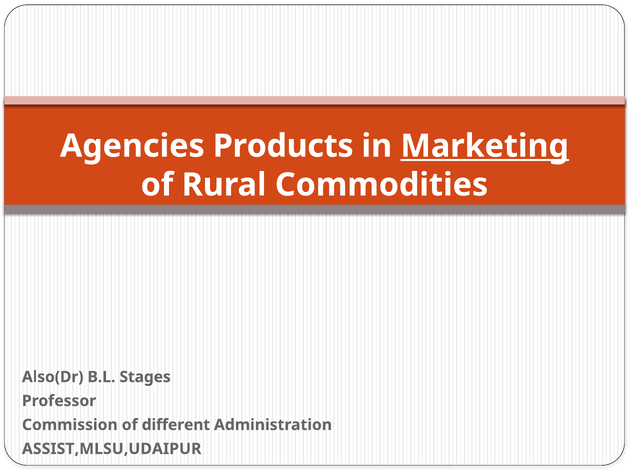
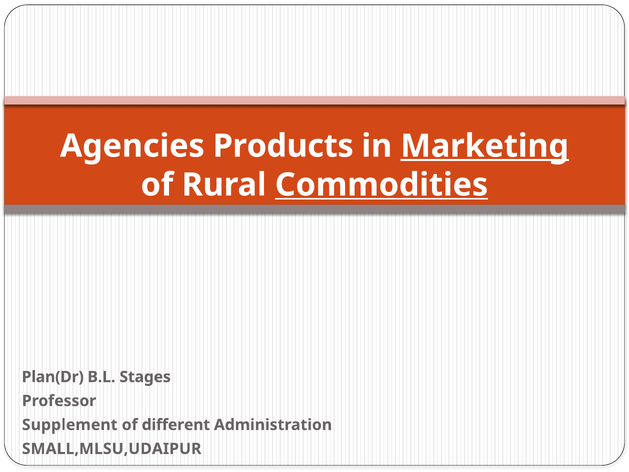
Commodities underline: none -> present (382, 185)
Also(Dr: Also(Dr -> Plan(Dr (53, 377)
Commission: Commission -> Supplement (70, 425)
ASSIST,MLSU,UDAIPUR: ASSIST,MLSU,UDAIPUR -> SMALL,MLSU,UDAIPUR (112, 449)
